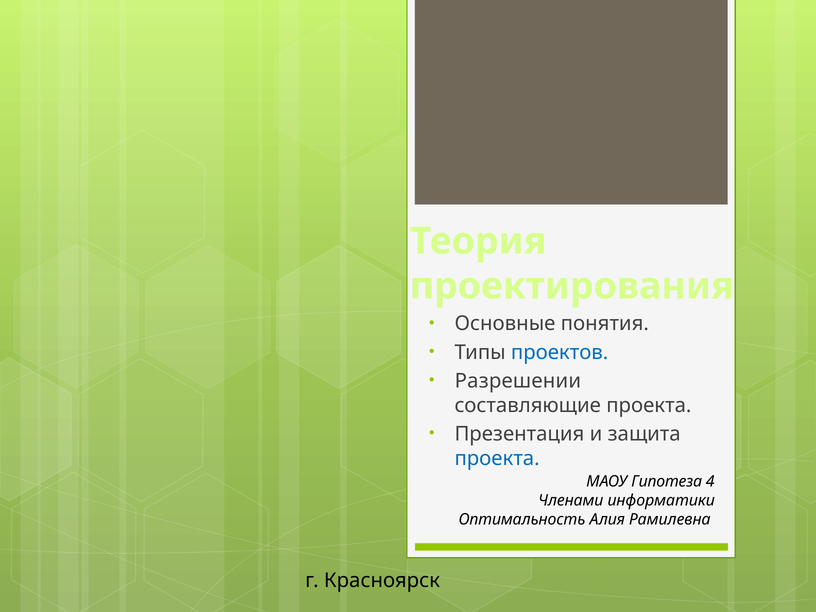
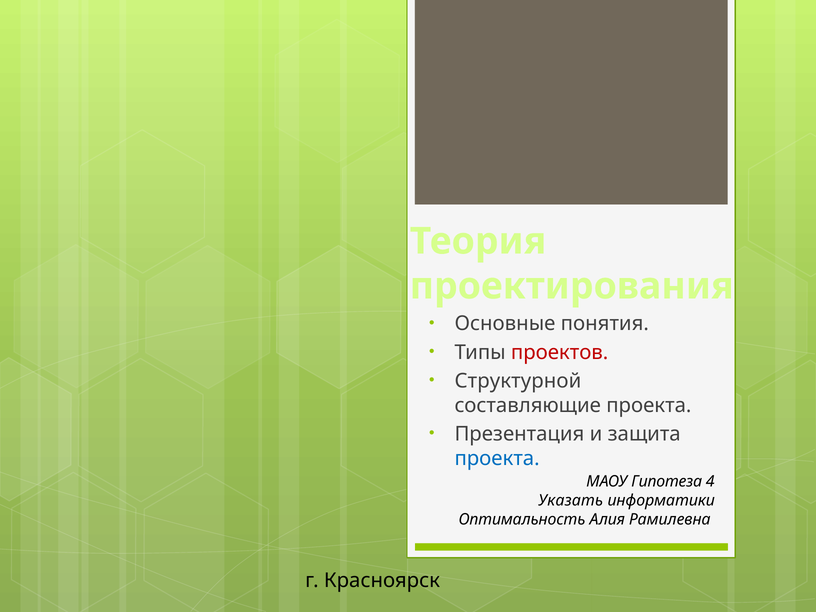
проектов colour: blue -> red (560, 352)
Разрешении: Разрешении -> Структурной (518, 381)
Членами: Членами -> Указать (571, 500)
